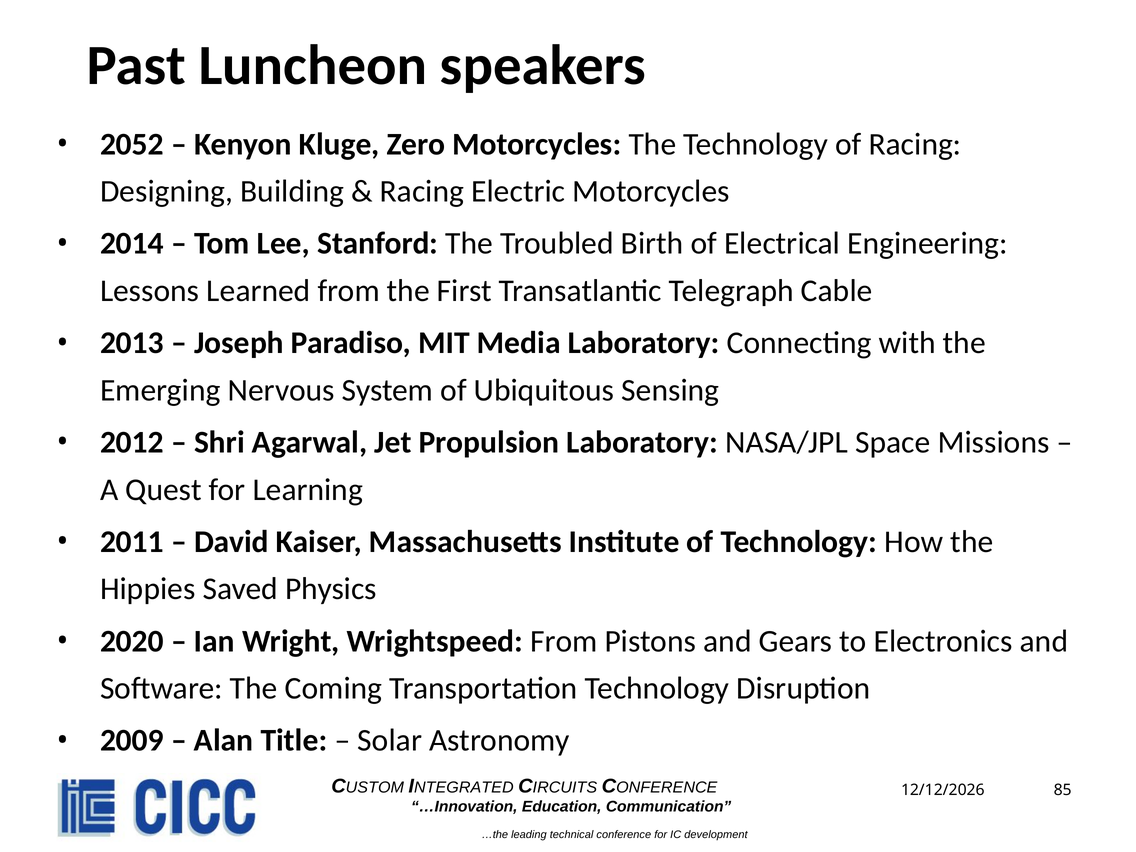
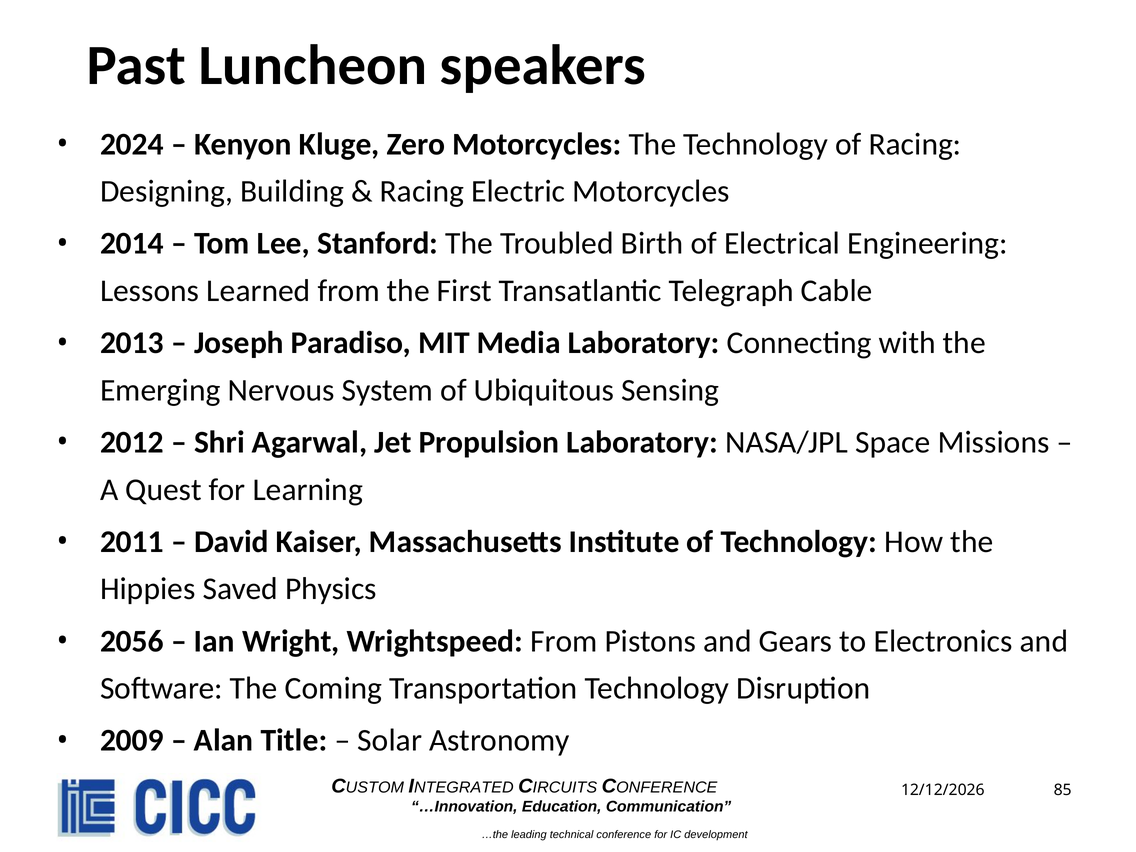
2052: 2052 -> 2024 (132, 144)
2020: 2020 -> 2056 (132, 641)
